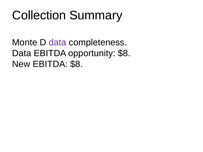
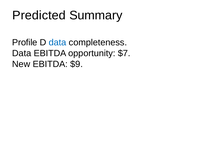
Collection: Collection -> Predicted (39, 15)
Monte: Monte -> Profile (25, 43)
data colour: purple -> blue (58, 43)
opportunity $8: $8 -> $7 (124, 53)
EBITDA $8: $8 -> $9 (77, 64)
